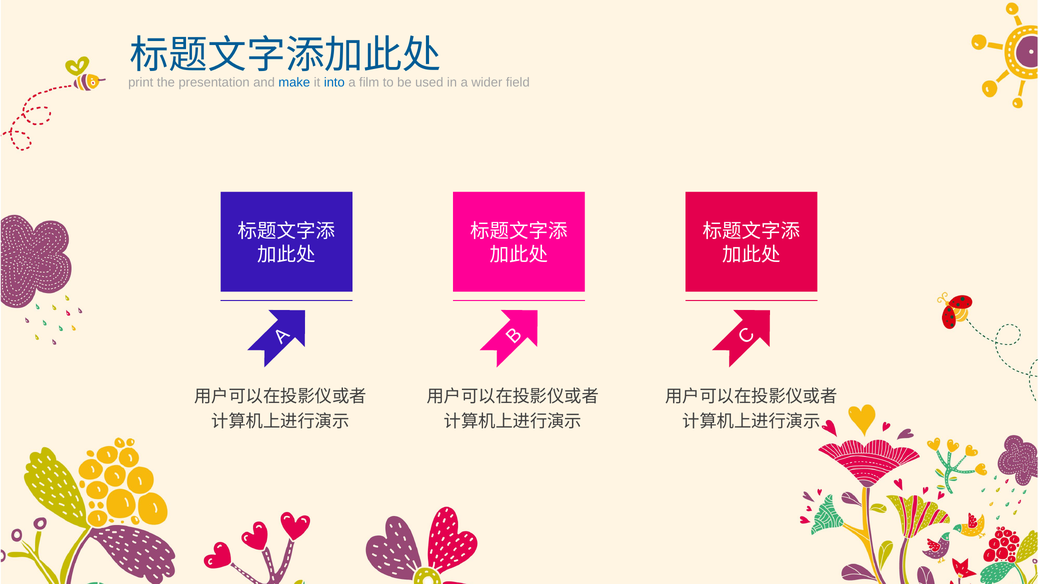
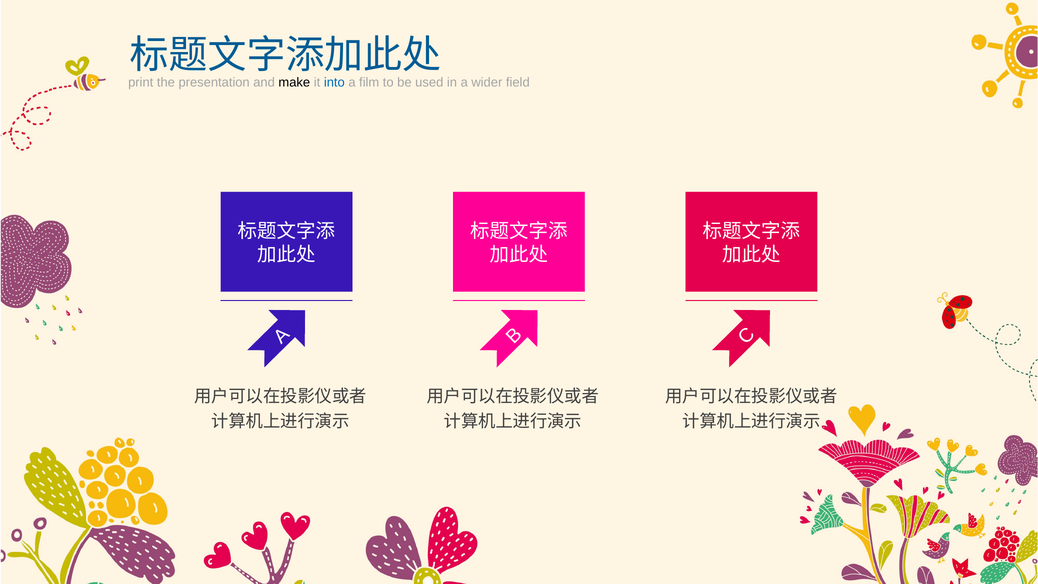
make colour: blue -> black (294, 82)
